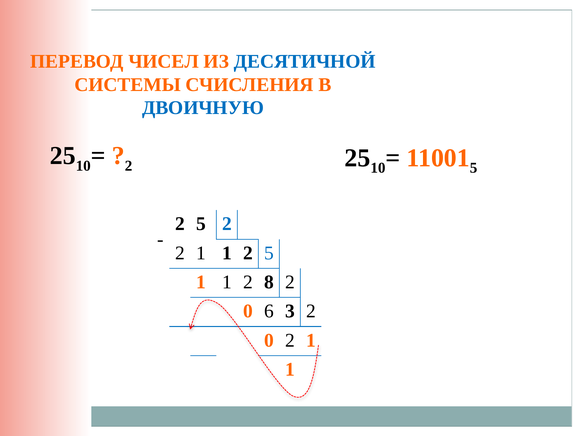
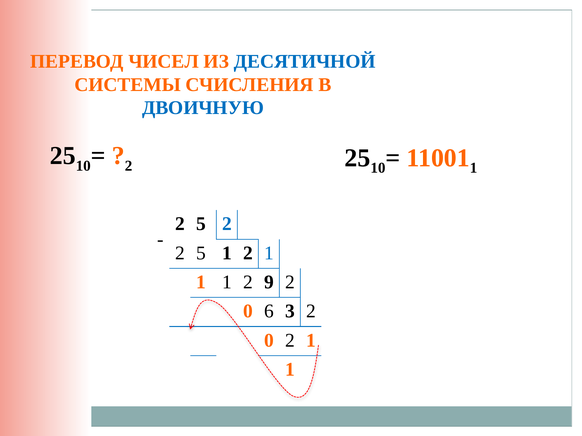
5: 5 -> 1 (474, 168)
1: 1 -> 5 (201, 253)
1 2 5: 5 -> 1 (269, 253)
8: 8 -> 9 (269, 282)
